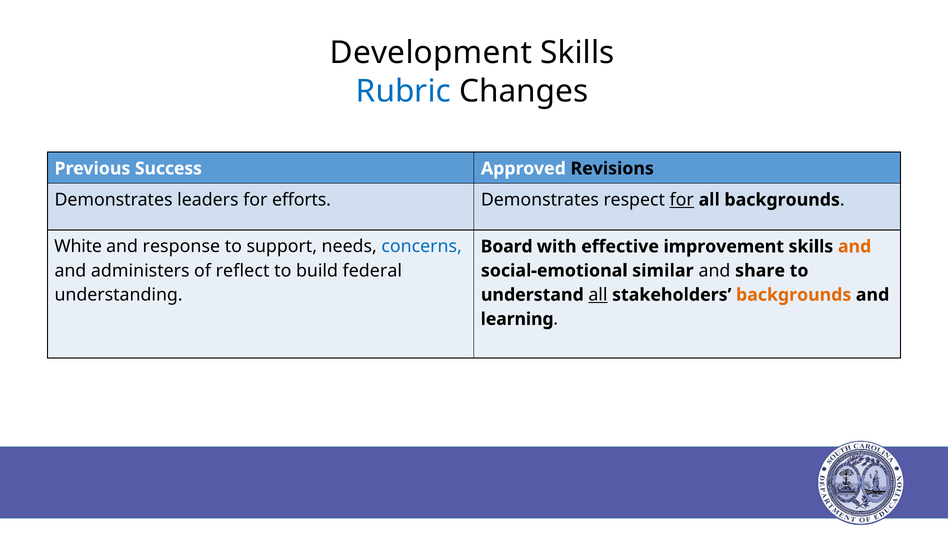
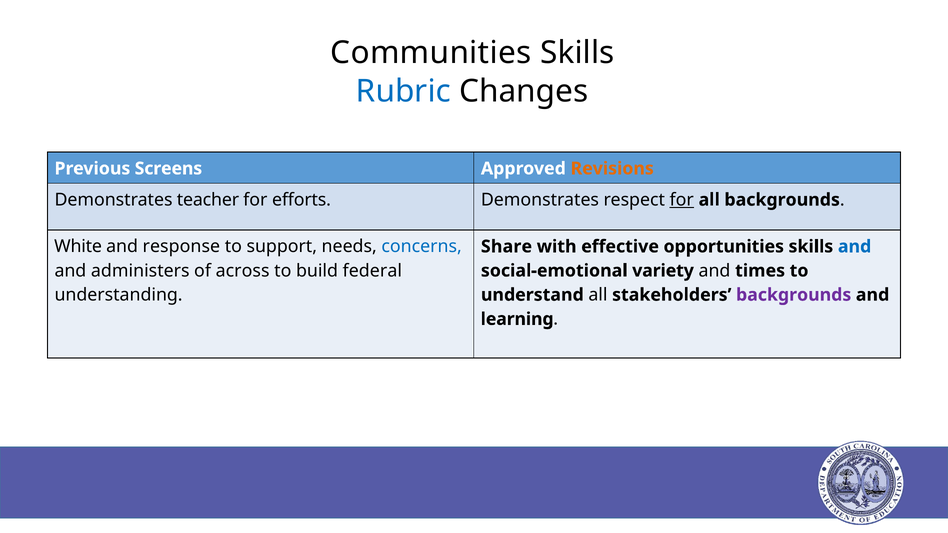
Development: Development -> Communities (431, 53)
Success: Success -> Screens (168, 169)
Revisions colour: black -> orange (612, 169)
leaders: leaders -> teacher (208, 200)
Board: Board -> Share (506, 247)
improvement: improvement -> opportunities (724, 247)
and colour: orange -> blue (855, 247)
reflect: reflect -> across (243, 271)
similar: similar -> variety (663, 271)
share: share -> times (760, 271)
all underline: present -> none (598, 295)
backgrounds colour: orange -> purple (794, 295)
